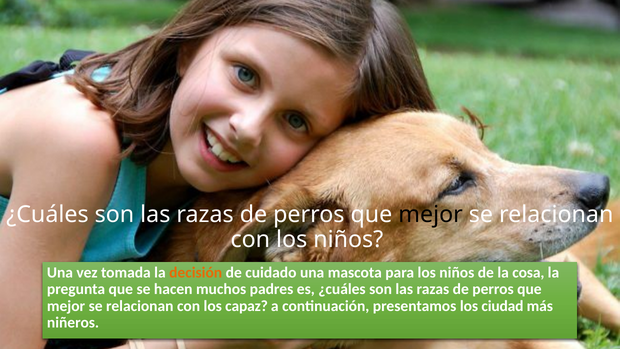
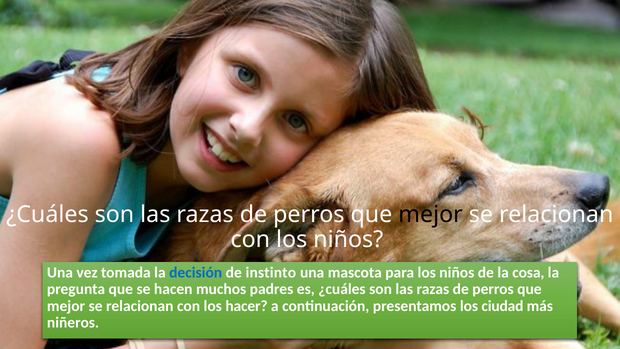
decisión colour: orange -> blue (196, 272)
cuidado: cuidado -> instinto (271, 272)
capaz: capaz -> hacer (246, 306)
